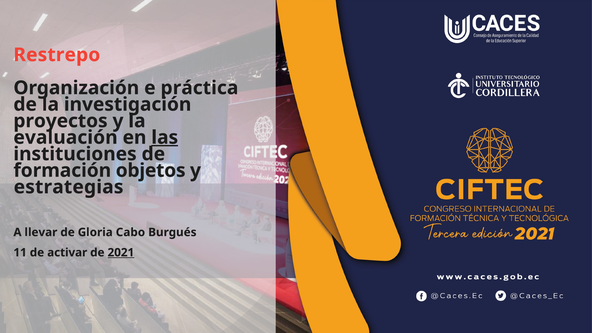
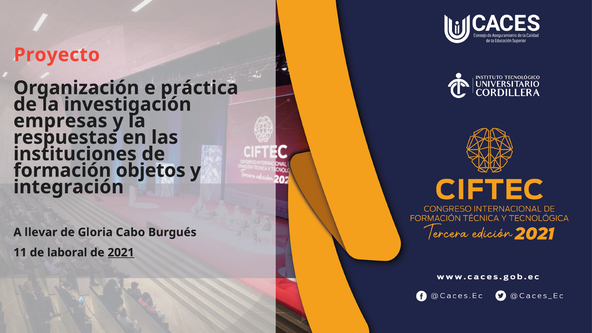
Restrepo: Restrepo -> Proyecto (57, 55)
proyectos: proyectos -> empresas (60, 121)
evaluación: evaluación -> respuestas (66, 137)
las underline: present -> none (165, 137)
estrategias: estrategias -> integración (69, 187)
activar: activar -> laboral (67, 253)
